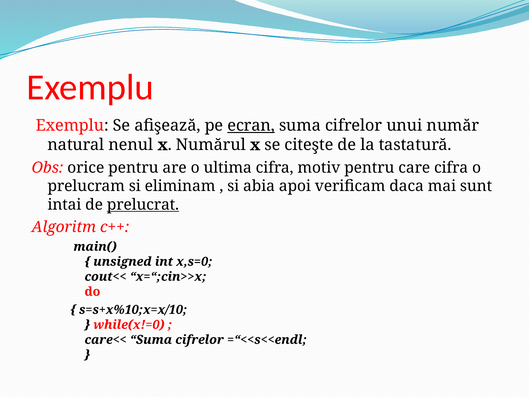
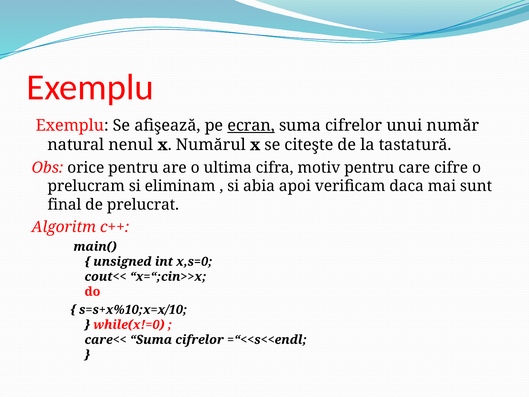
care cifra: cifra -> cifre (451, 167)
intai: intai -> final (64, 205)
prelucrat underline: present -> none (143, 205)
